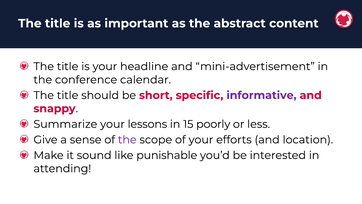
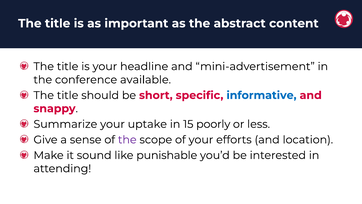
calendar: calendar -> available (146, 80)
informative colour: purple -> blue (261, 95)
lessons: lessons -> uptake (147, 124)
